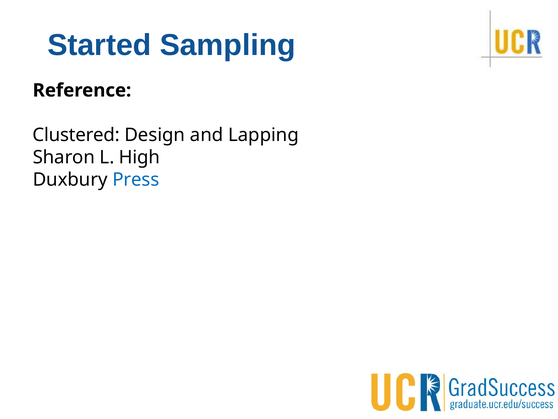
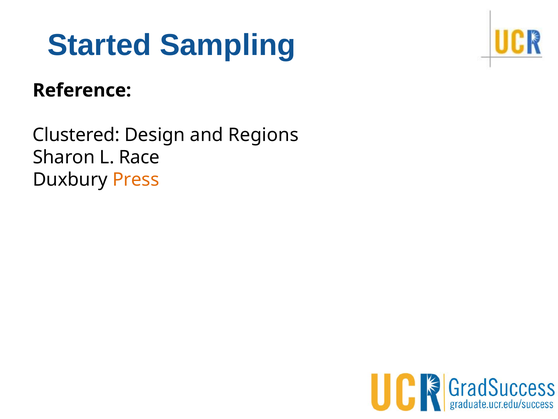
Lapping: Lapping -> Regions (263, 135)
High: High -> Race (139, 157)
Press colour: blue -> orange (136, 180)
